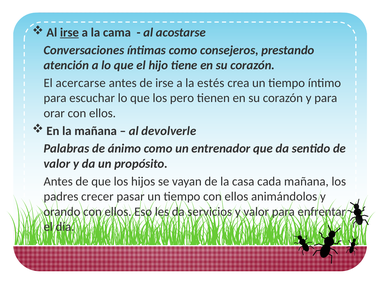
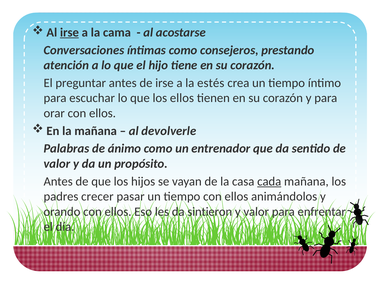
acercarse: acercarse -> preguntar (81, 83)
los pero: pero -> ellos (182, 98)
cada underline: none -> present (269, 182)
servicios: servicios -> sintieron (210, 212)
